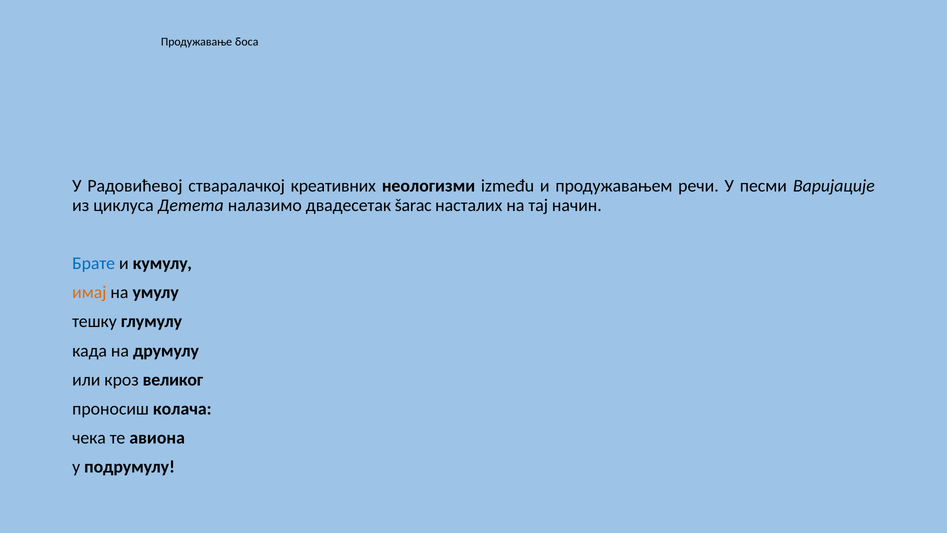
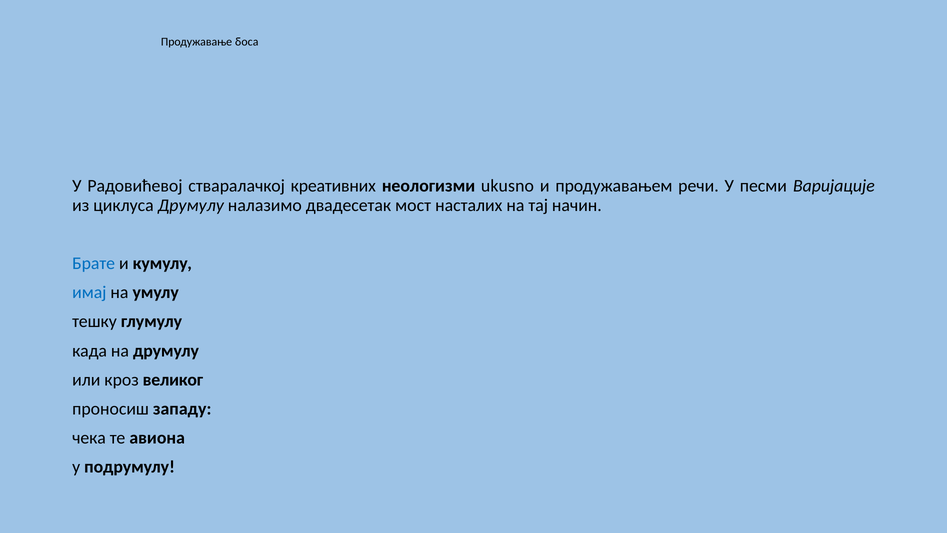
između: između -> ukusno (507, 186)
циклуса Детета: Детета -> Друмулу (191, 205)
šarac: šarac -> мост (413, 205)
имај colour: orange -> blue (89, 292)
колача: колача -> западу (182, 409)
